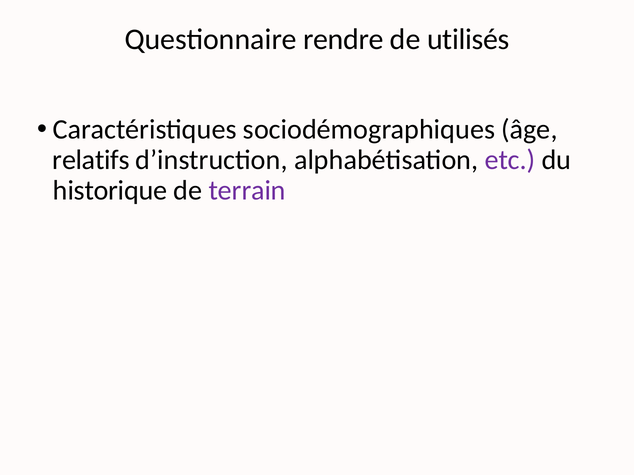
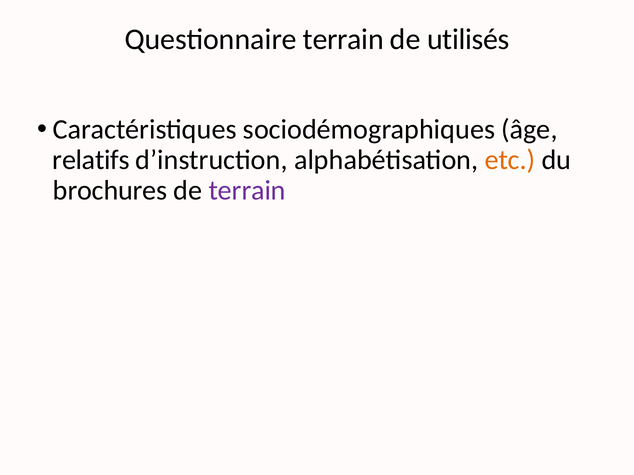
Questionnaire rendre: rendre -> terrain (343, 39)
etc colour: purple -> orange (510, 160)
historique: historique -> brochures (110, 191)
